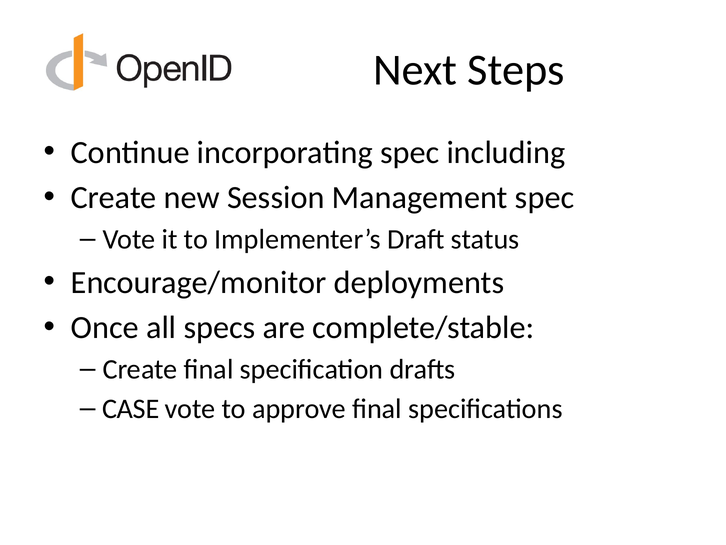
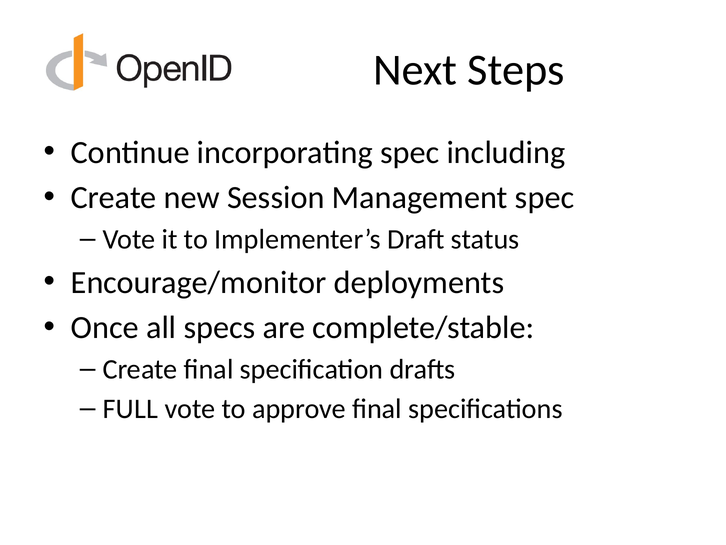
CASE: CASE -> FULL (130, 409)
